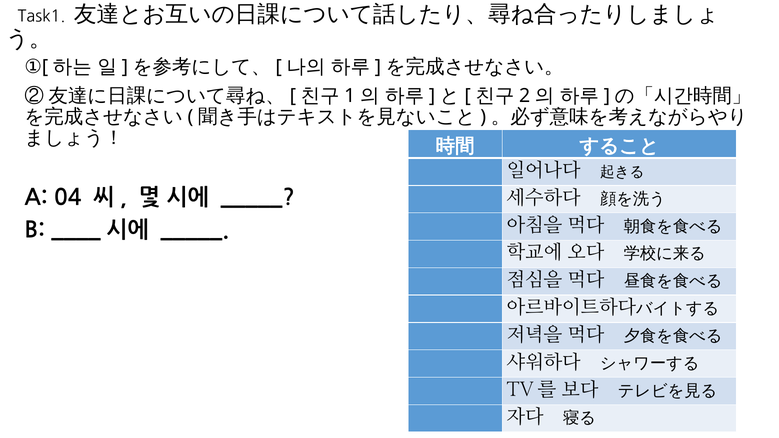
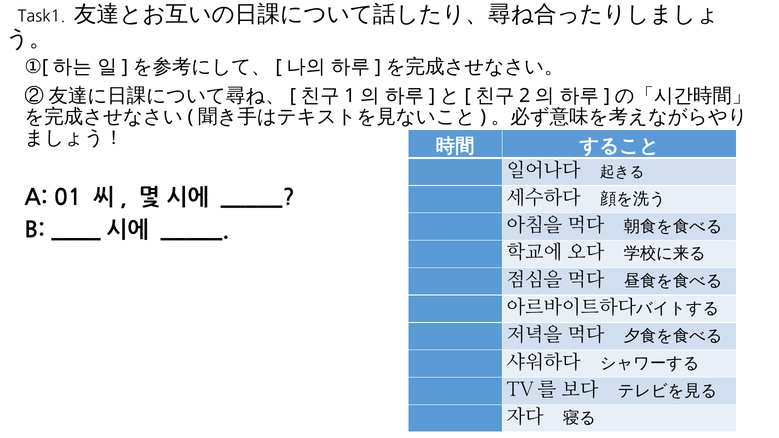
04: 04 -> 01 (68, 198)
